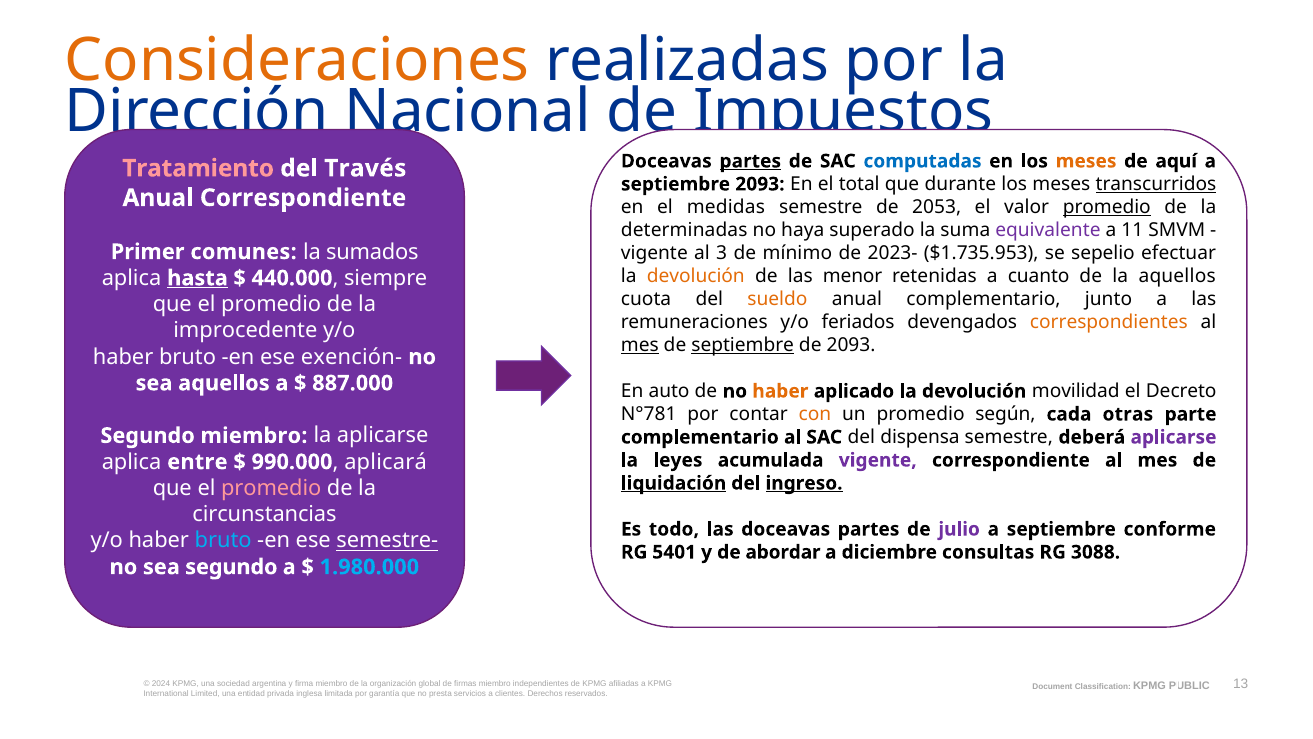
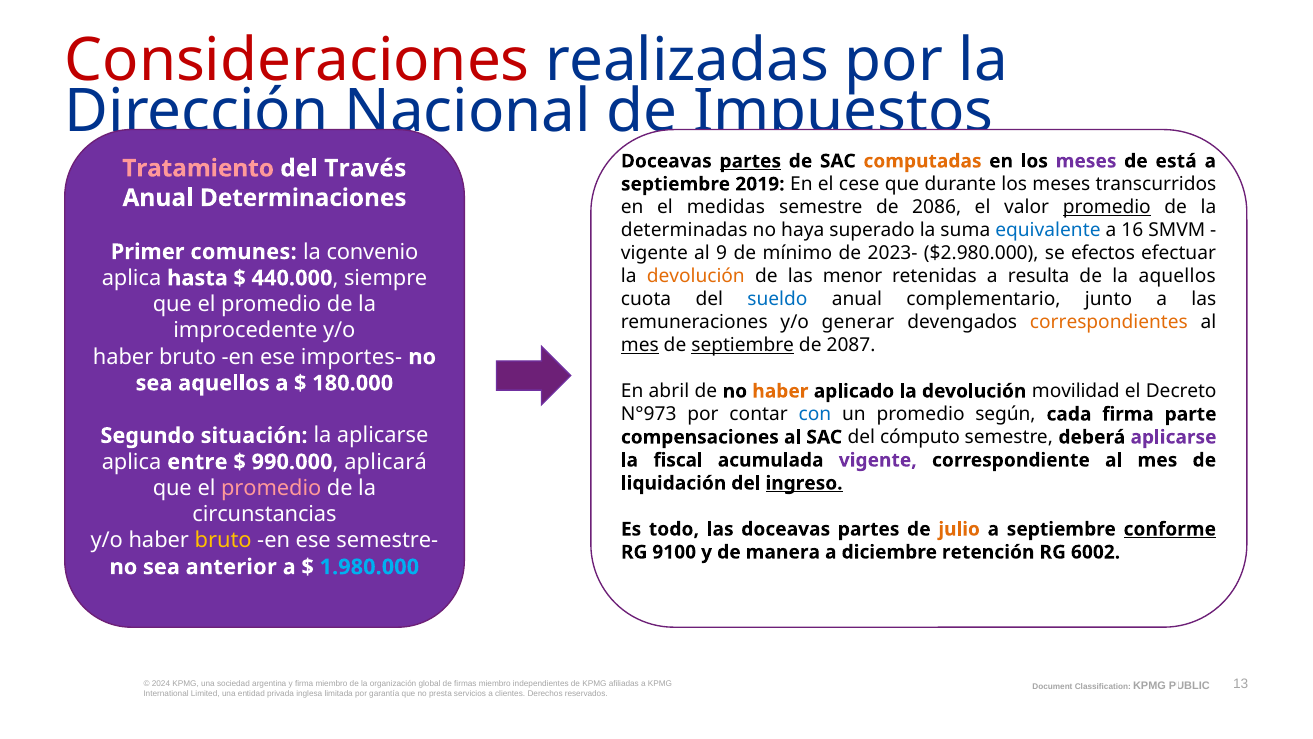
Consideraciones colour: orange -> red (297, 61)
computadas colour: blue -> orange (922, 161)
meses colour: orange -> purple (1086, 161)
aquí: aquí -> está (1176, 161)
septiembre 2093: 2093 -> 2019 (760, 184)
total: total -> cese (859, 184)
transcurridos underline: present -> none (1156, 184)
Anual Correspondiente: Correspondiente -> Determinaciones (303, 198)
2053: 2053 -> 2086 (937, 207)
equivalente colour: purple -> blue (1048, 230)
11: 11 -> 16 (1132, 230)
3: 3 -> 9 (722, 253)
$1.735.953: $1.735.953 -> $2.980.000 (981, 253)
sepelio: sepelio -> efectos (1103, 253)
sumados: sumados -> convenio (372, 252)
cuanto: cuanto -> resulta (1039, 276)
hasta underline: present -> none (197, 278)
sueldo colour: orange -> blue (777, 299)
feriados: feriados -> generar (858, 322)
de 2093: 2093 -> 2087 (851, 345)
exención-: exención- -> importes- (351, 357)
887.000: 887.000 -> 180.000 (353, 383)
auto: auto -> abril (669, 391)
N°781: N°781 -> N°973 (649, 414)
con colour: orange -> blue (815, 414)
cada otras: otras -> firma (1128, 414)
Segundo miembro: miembro -> situación (254, 435)
complementario: complementario -> compensaciones (700, 437)
dispensa: dispensa -> cómputo (920, 437)
leyes: leyes -> fiscal (678, 460)
liquidación underline: present -> none (674, 483)
julio colour: purple -> orange (959, 529)
conforme underline: none -> present (1170, 529)
bruto colour: light blue -> yellow (223, 540)
semestre- underline: present -> none (387, 540)
5401: 5401 -> 9100 (674, 552)
abordar: abordar -> manera (783, 552)
consultas: consultas -> retención (988, 552)
3088: 3088 -> 6002 (1096, 552)
sea segundo: segundo -> anterior (231, 567)
